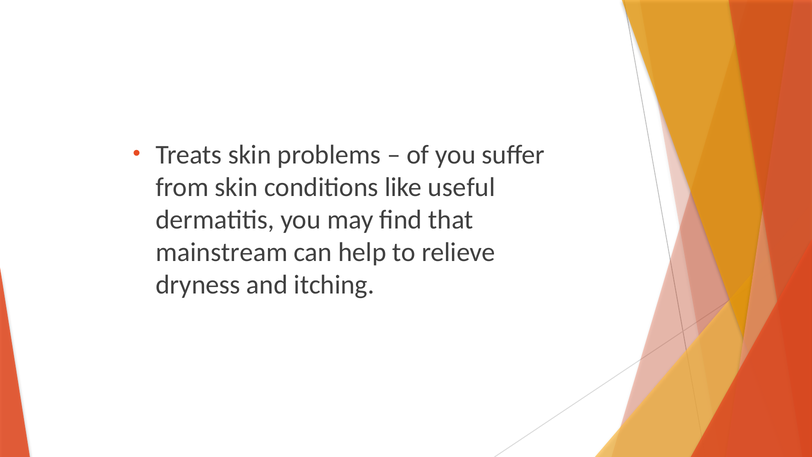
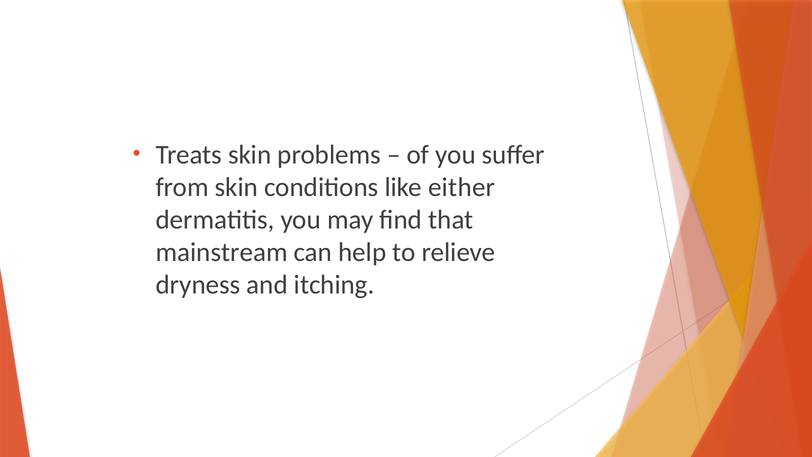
useful: useful -> either (462, 187)
